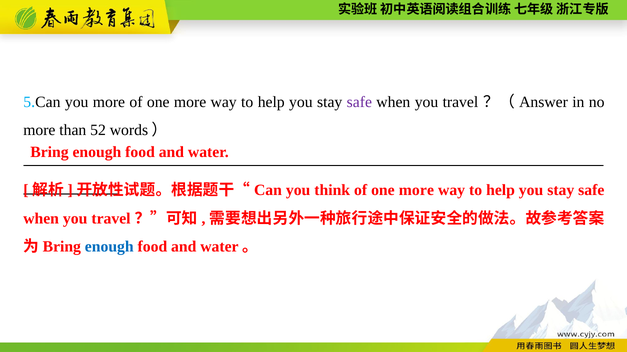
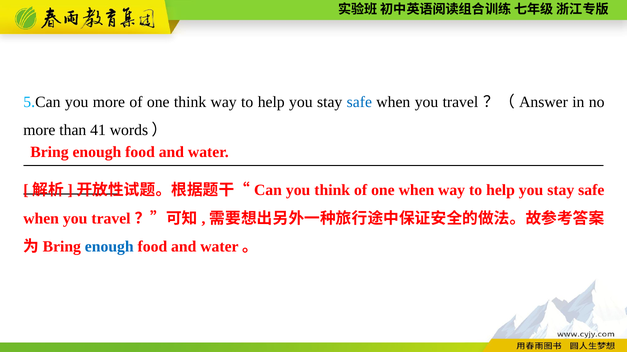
more: more -> think (190, 102)
safe colour: purple -> blue (359, 102)
52: 52 -> 41 (98, 131)
think of one more: more -> when (416, 191)
